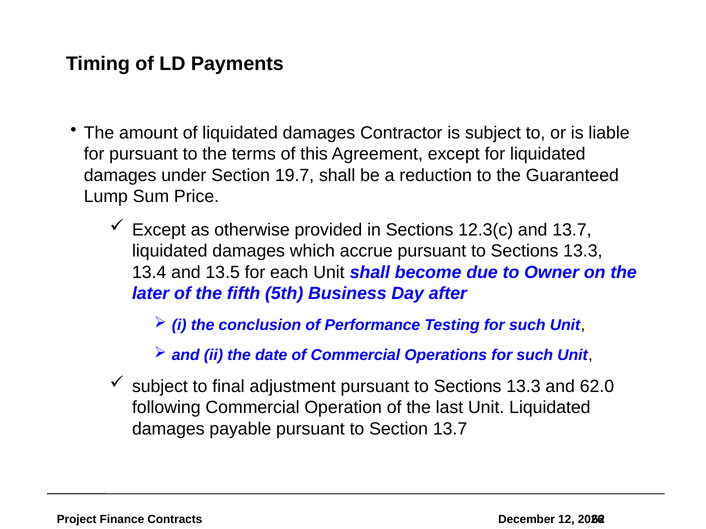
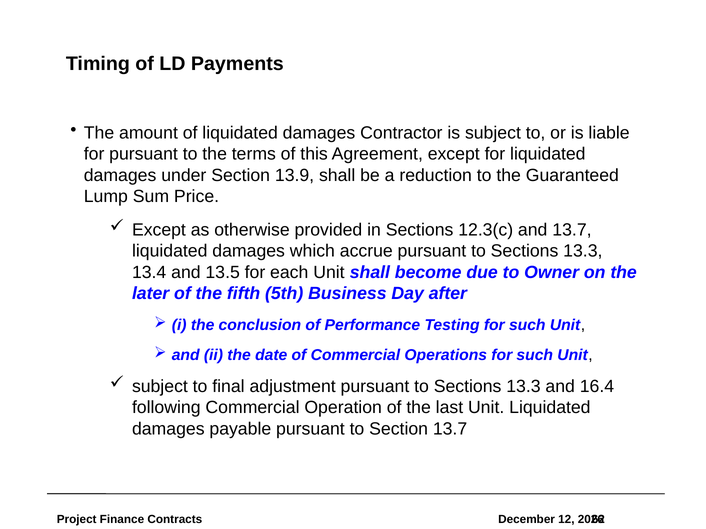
19.7: 19.7 -> 13.9 (295, 175)
62.0: 62.0 -> 16.4 (597, 387)
